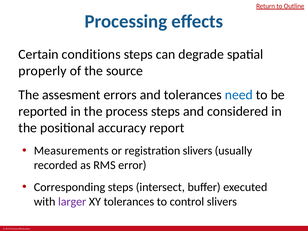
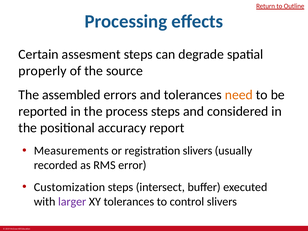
conditions: conditions -> assesment (91, 54)
assesment: assesment -> assembled (71, 95)
need colour: blue -> orange (239, 95)
Corresponding: Corresponding -> Customization (69, 187)
